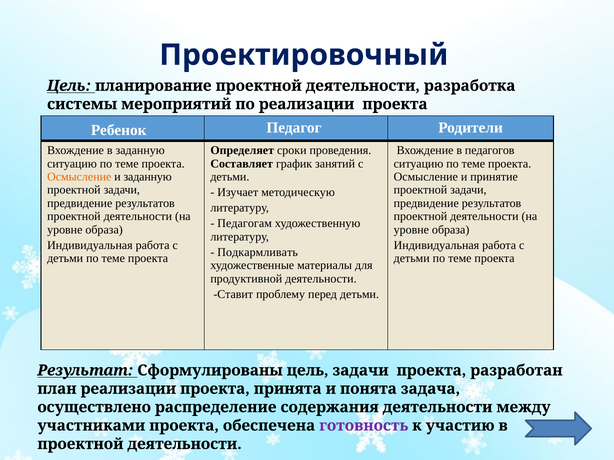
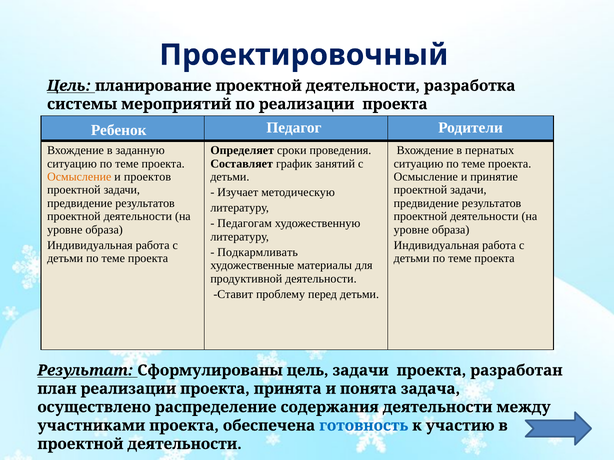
педагогов: педагогов -> пернатых (490, 151)
и заданную: заданную -> проектов (148, 177)
готовность colour: purple -> blue (364, 426)
